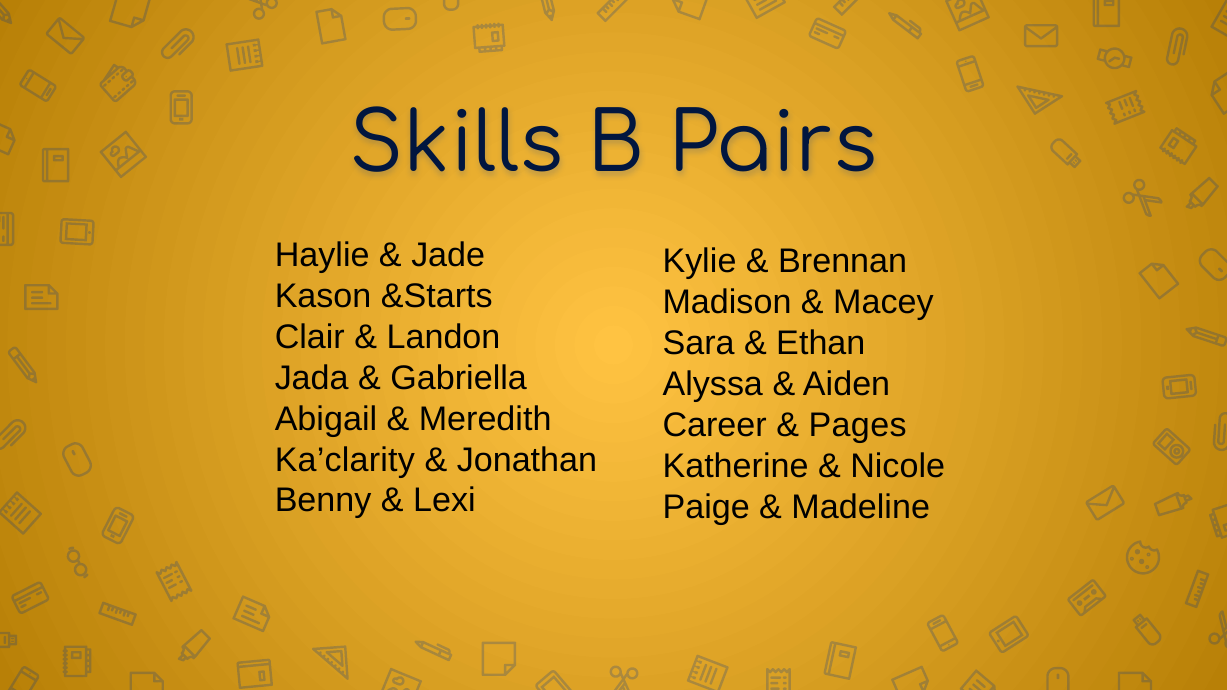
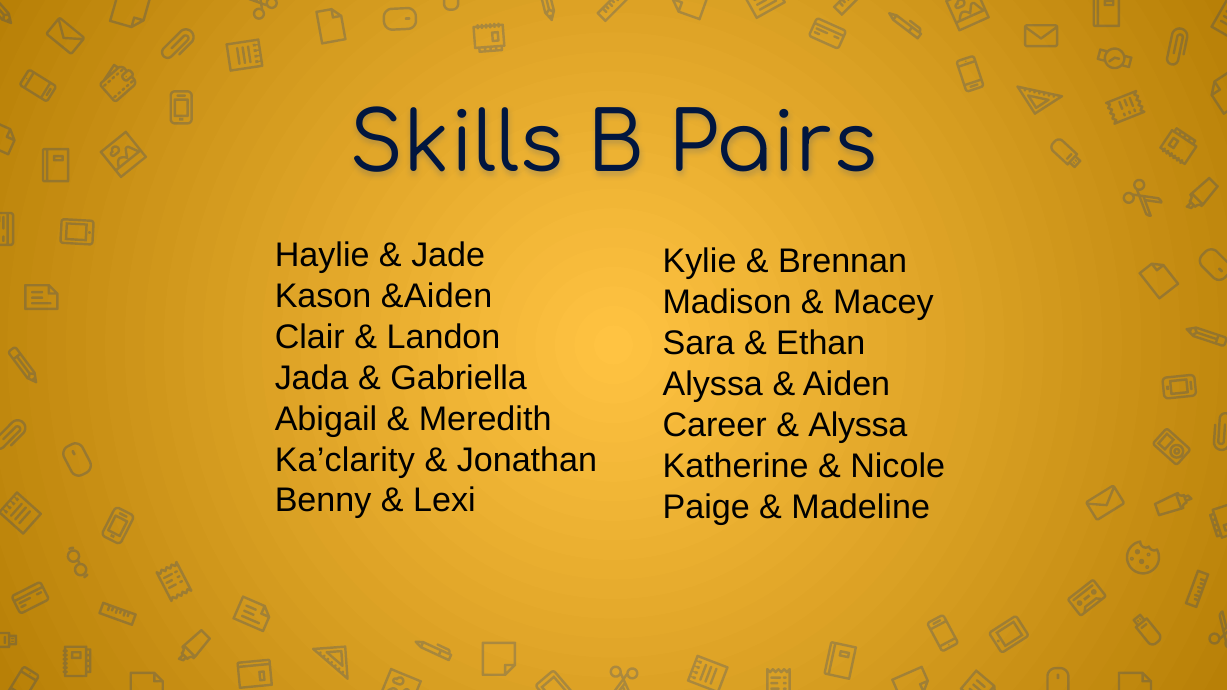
&Starts: &Starts -> &Aiden (437, 296)
Pages: Pages -> Alyssa (858, 425)
